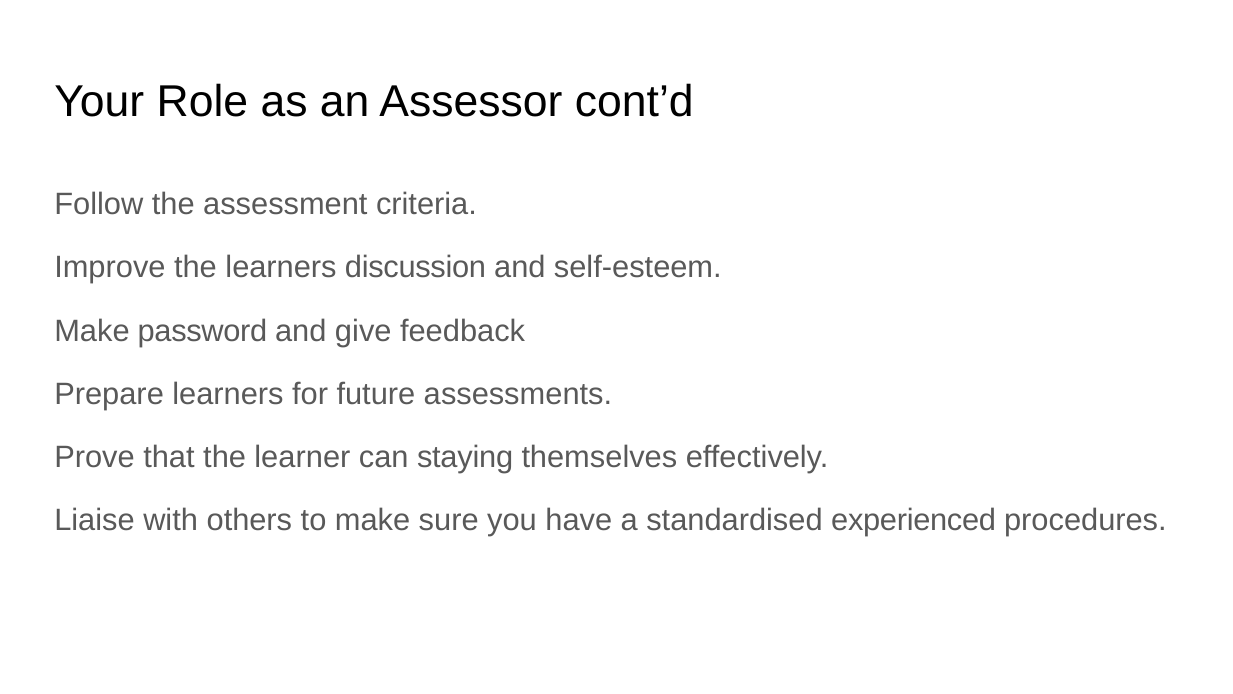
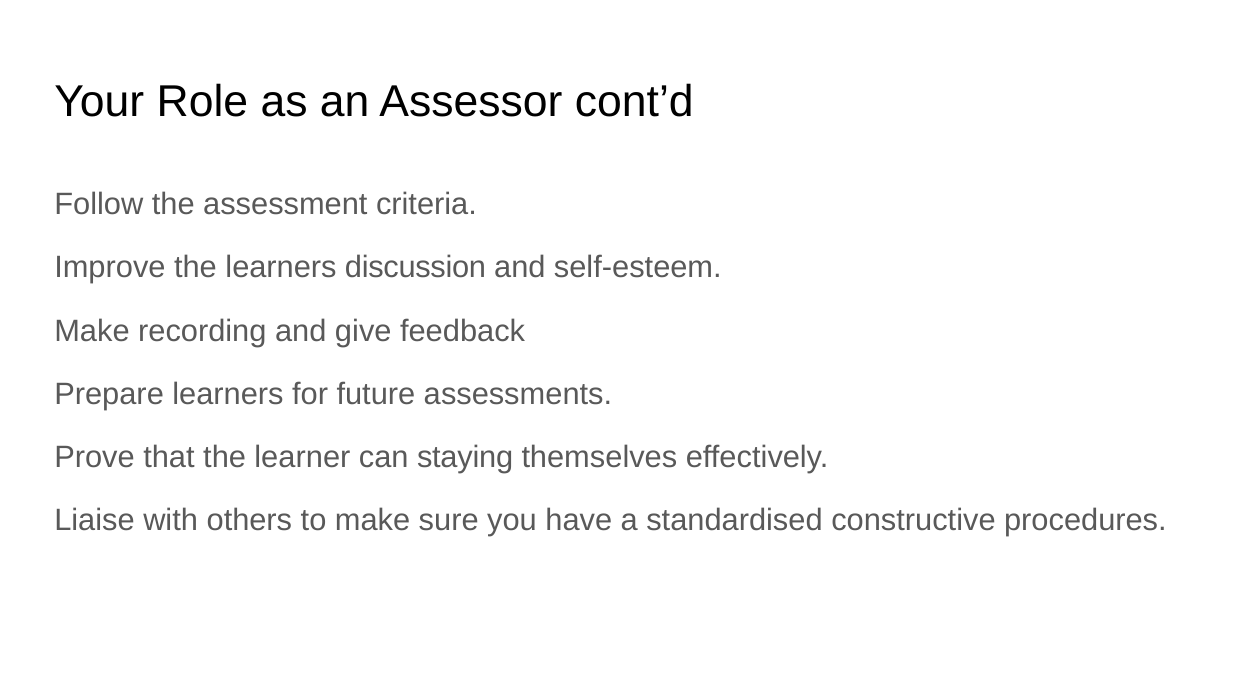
password: password -> recording (202, 331)
experienced: experienced -> constructive (913, 520)
